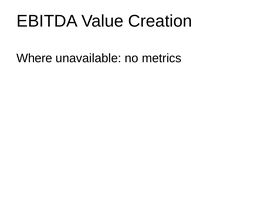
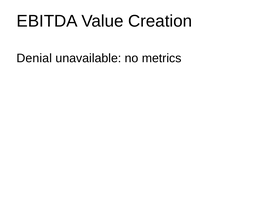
Where: Where -> Denial (34, 58)
